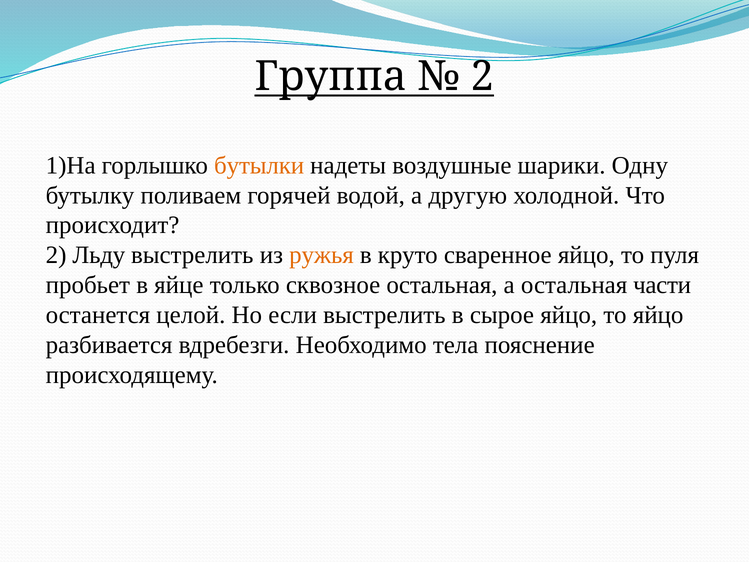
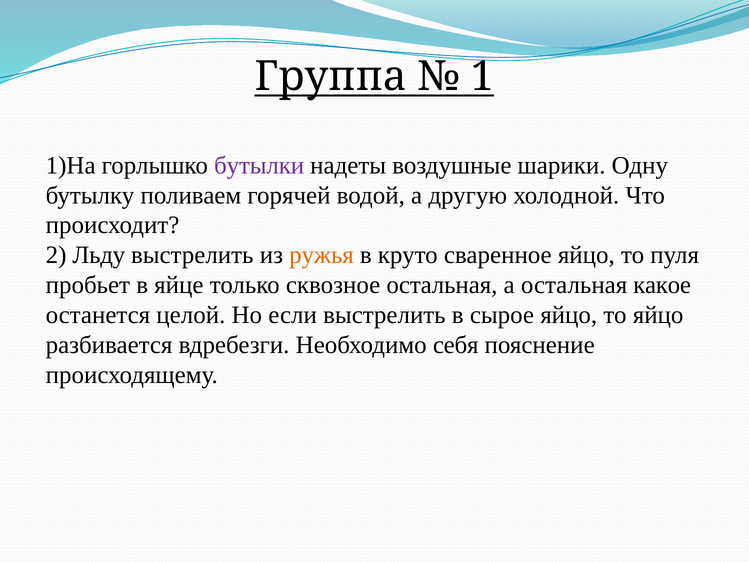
2: 2 -> 1 (483, 77)
бутылки colour: orange -> purple (259, 165)
части: части -> какое (662, 285)
тела: тела -> себя (456, 345)
